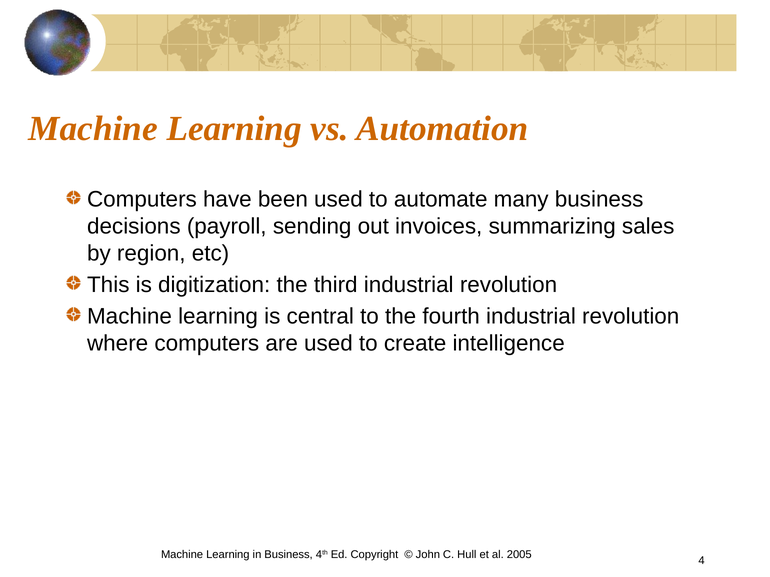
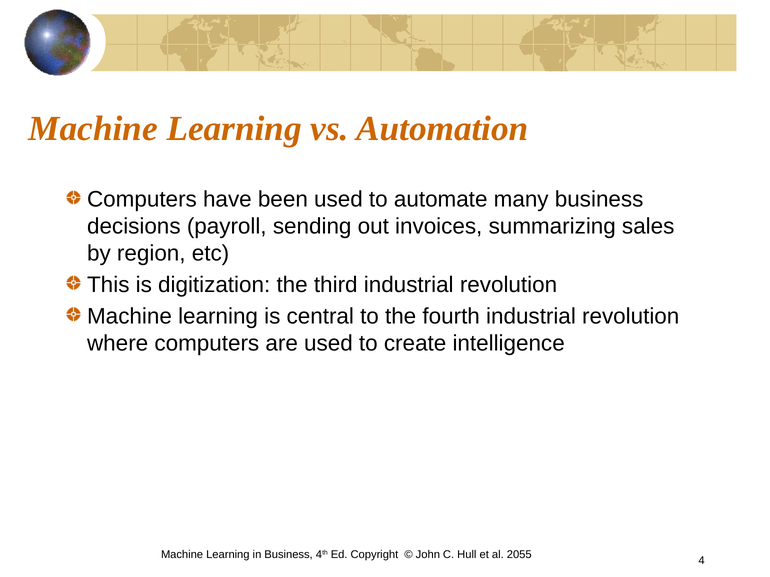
2005: 2005 -> 2055 (519, 555)
